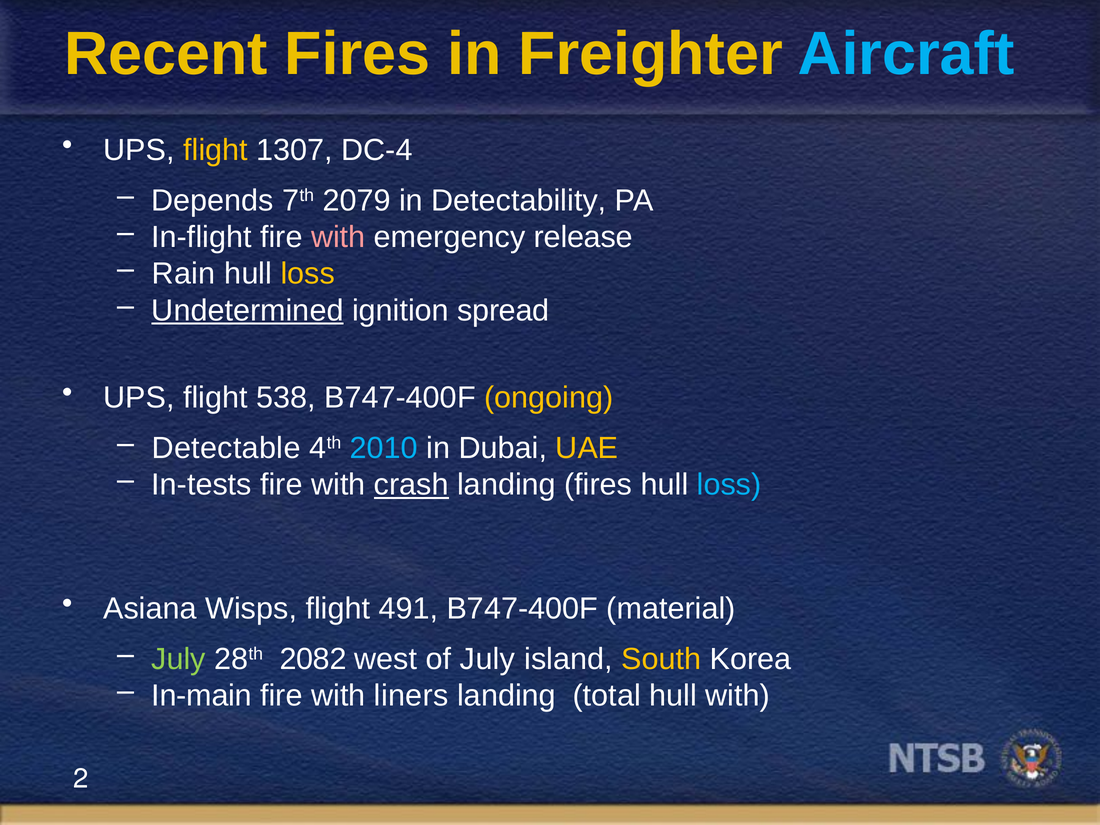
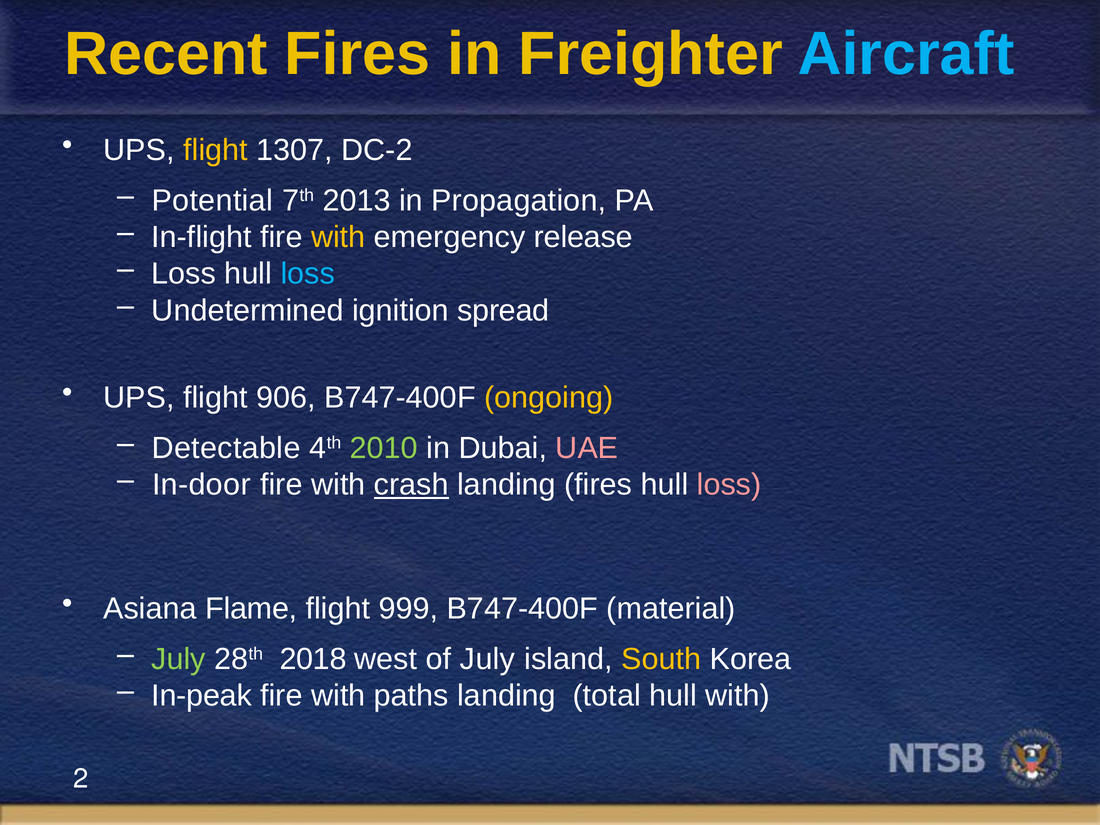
DC-4: DC-4 -> DC-2 (377, 150)
Depends: Depends -> Potential (212, 200)
2079: 2079 -> 2013 (357, 200)
Detectability: Detectability -> Propagation (519, 200)
with colour: pink -> yellow (338, 237)
Rain: Rain -> Loss (184, 274)
loss colour: yellow -> light blue (308, 274)
Undetermined underline: present -> none (247, 310)
538: 538 -> 906 (286, 398)
2010 colour: light blue -> light green (384, 448)
UAE colour: yellow -> pink (587, 448)
In-tests: In-tests -> In-door (201, 485)
loss colour: light blue -> pink (729, 485)
Wisps: Wisps -> Flame (251, 609)
491: 491 -> 999 (408, 609)
2082: 2082 -> 2018 (313, 659)
In-main: In-main -> In-peak (202, 696)
liners: liners -> paths (411, 696)
